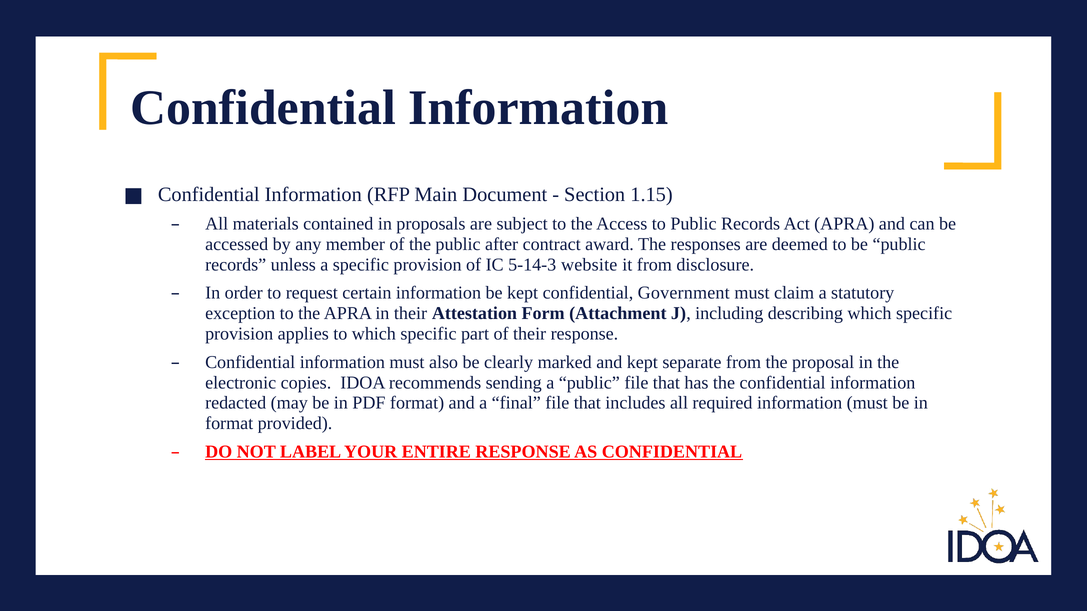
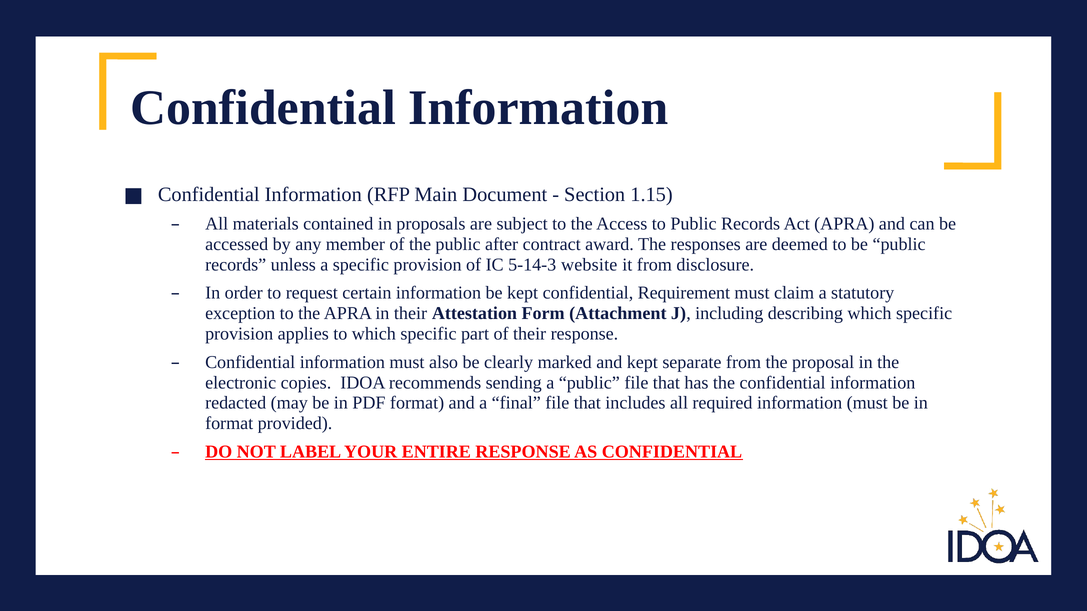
Government: Government -> Requirement (684, 293)
